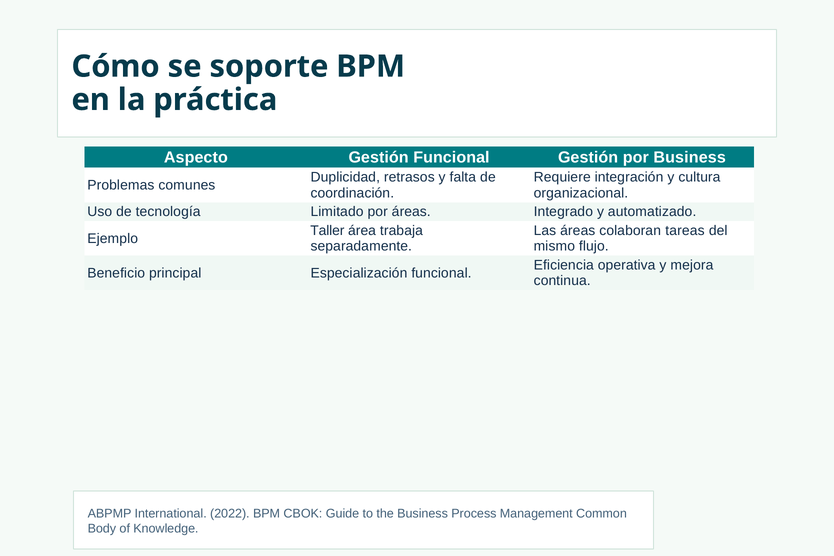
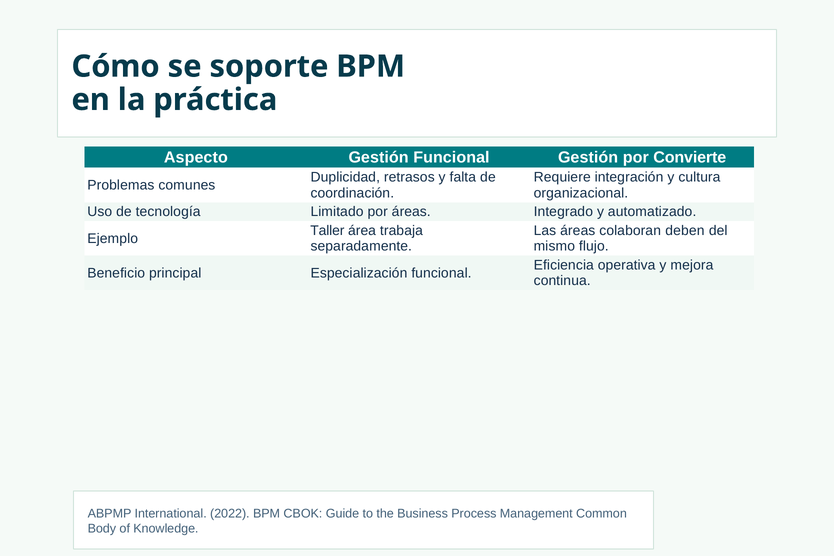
por Business: Business -> Convierte (690, 157)
tareas: tareas -> deben (685, 231)
